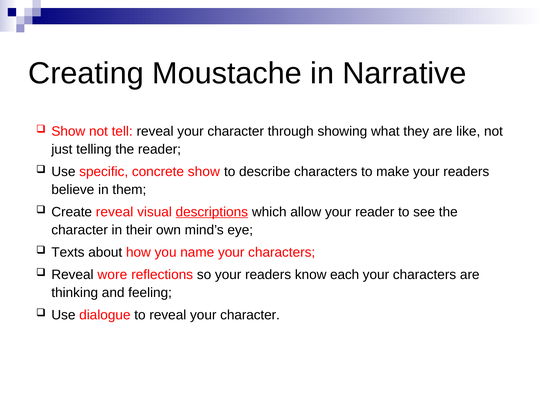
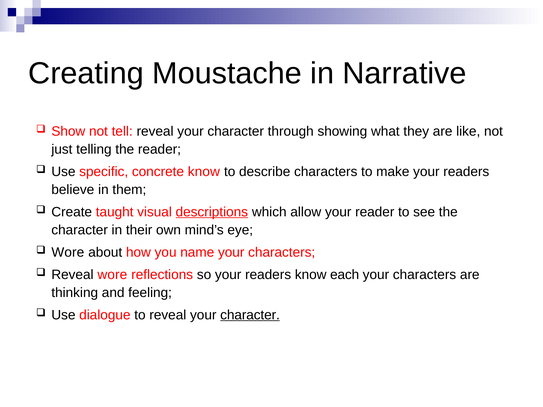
concrete show: show -> know (204, 172)
Create reveal: reveal -> taught (115, 212)
Texts: Texts -> Wore (68, 252)
character underline: none -> present (250, 315)
